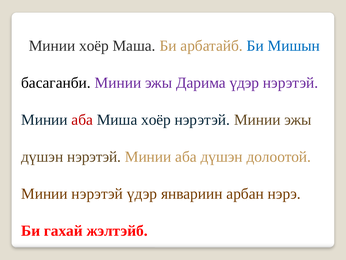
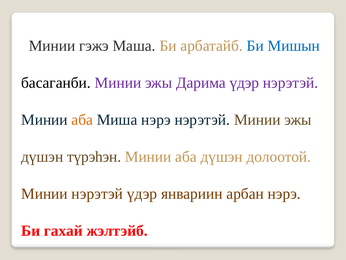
Минии хоёр: хоёр -> гэжэ (94, 46)
аба colour: red -> orange (82, 120)
Миша хоёр: хоёр -> нэрэ (156, 120)
дүшэн нэрэтэй: нэрэтэй -> түрэһэн (94, 157)
